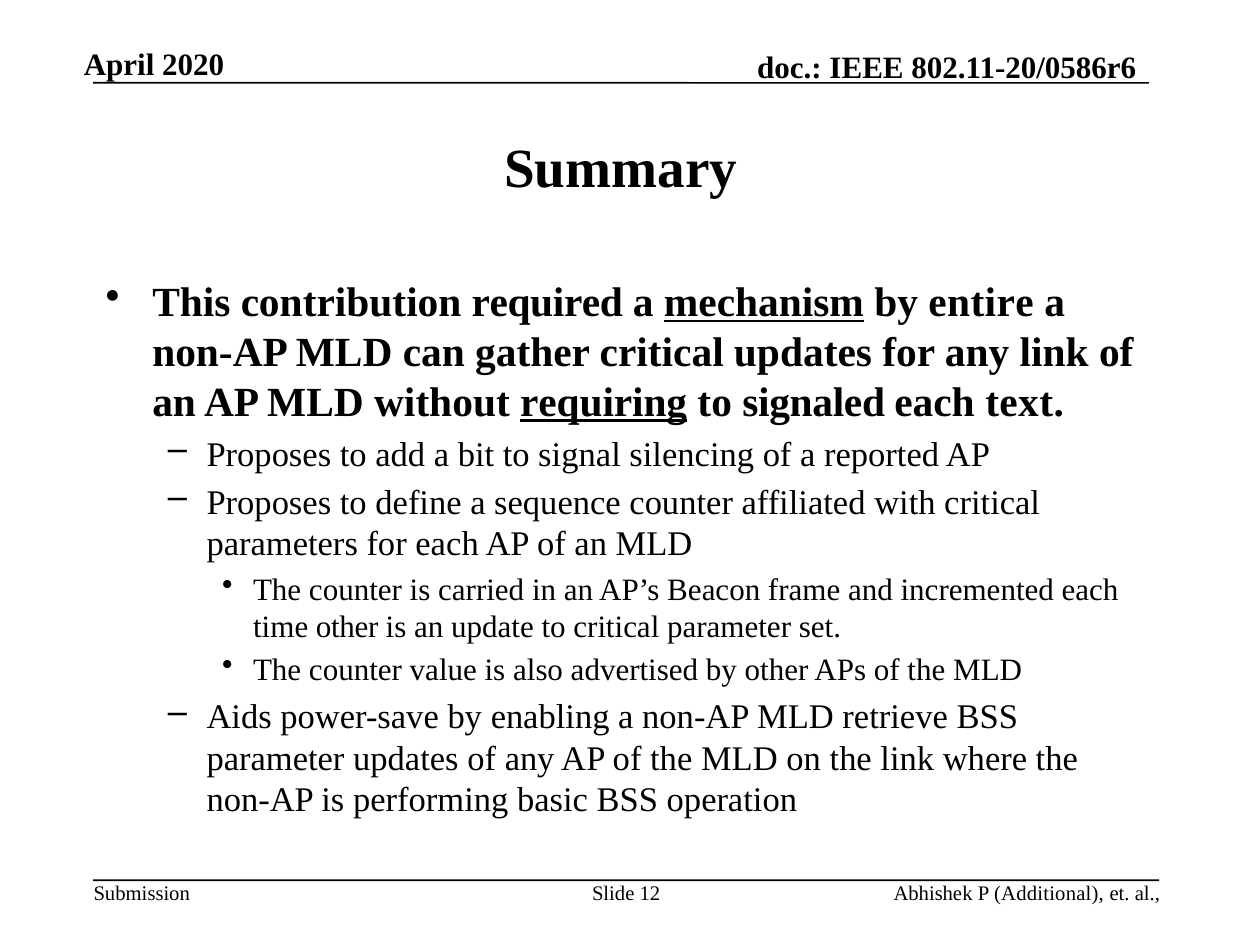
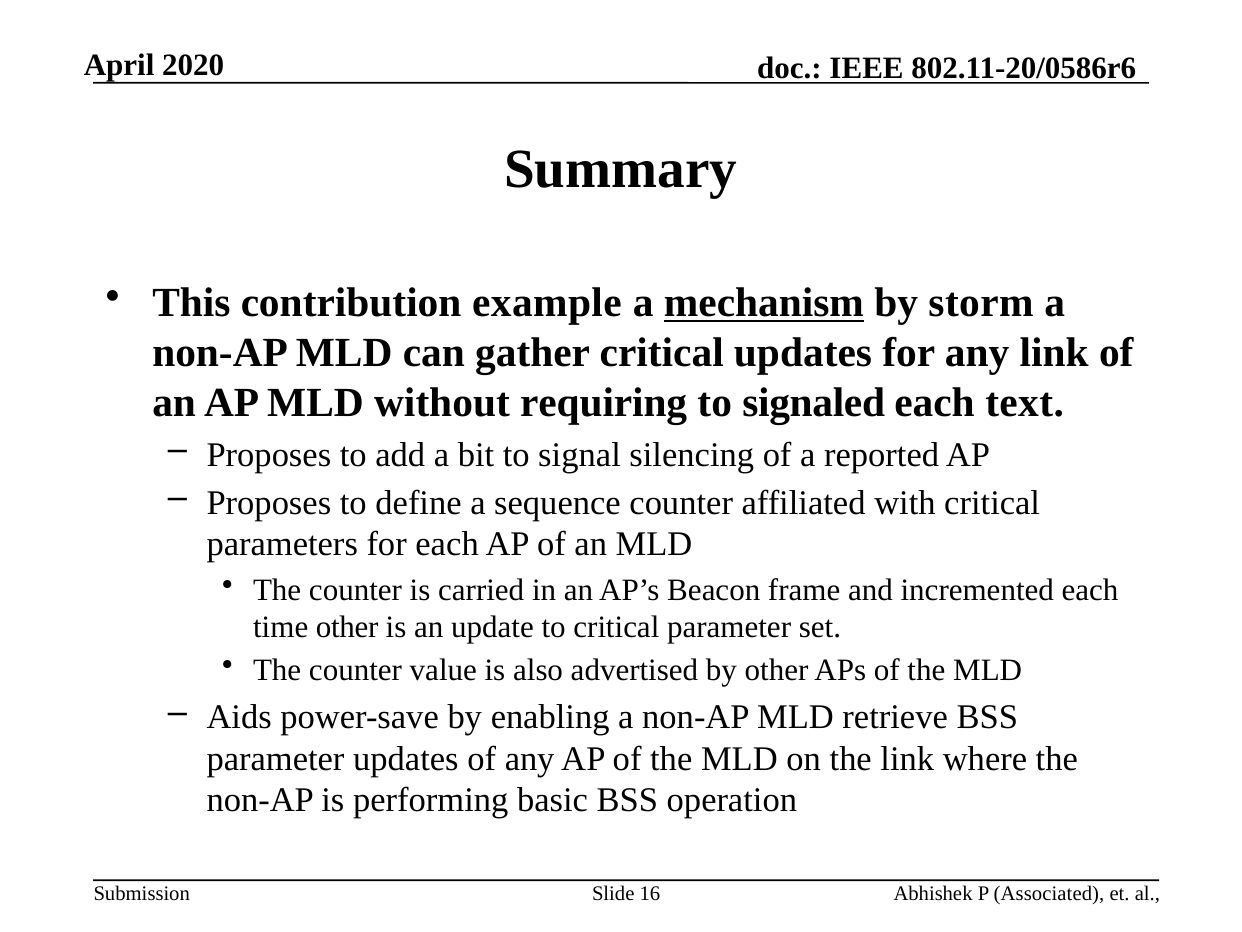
required: required -> example (547, 303)
entire: entire -> storm (981, 303)
requiring underline: present -> none (604, 402)
12: 12 -> 16 (650, 893)
Additional: Additional -> Associated (1049, 893)
